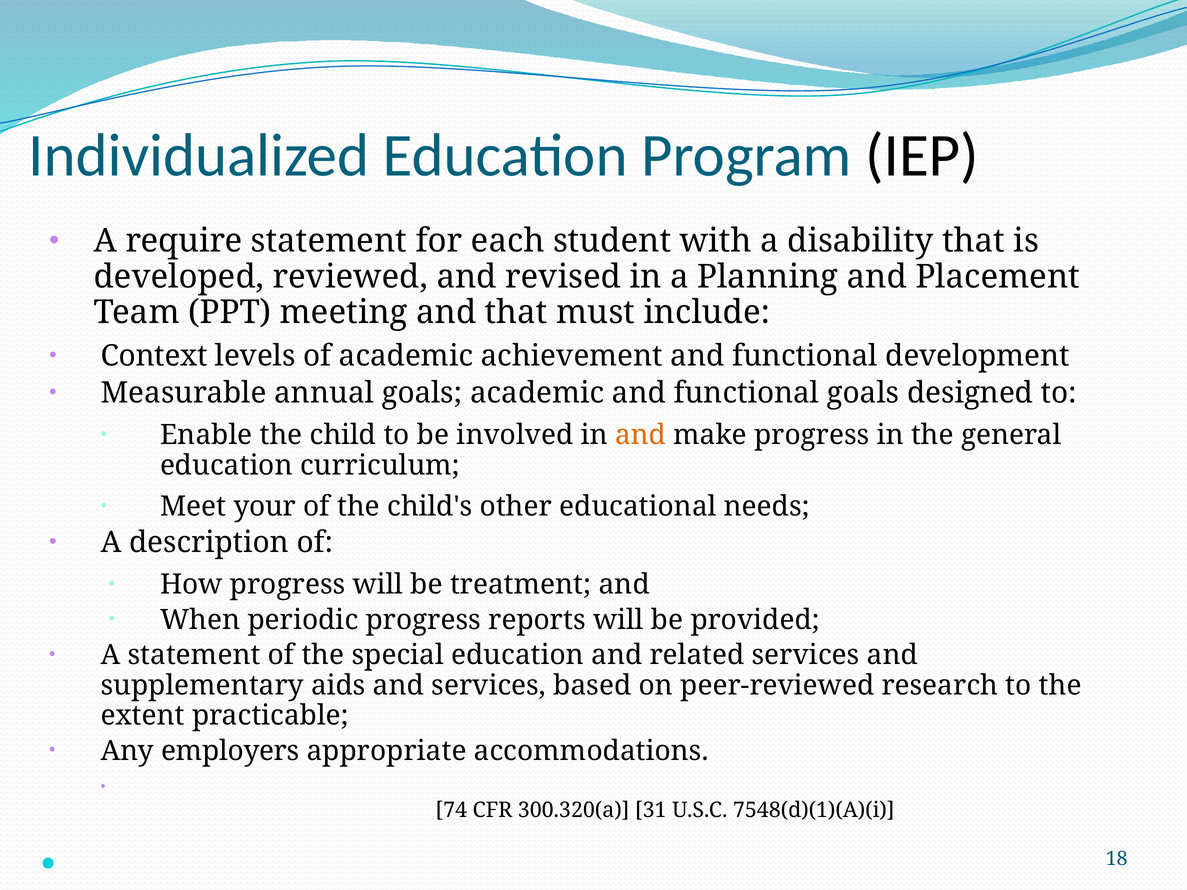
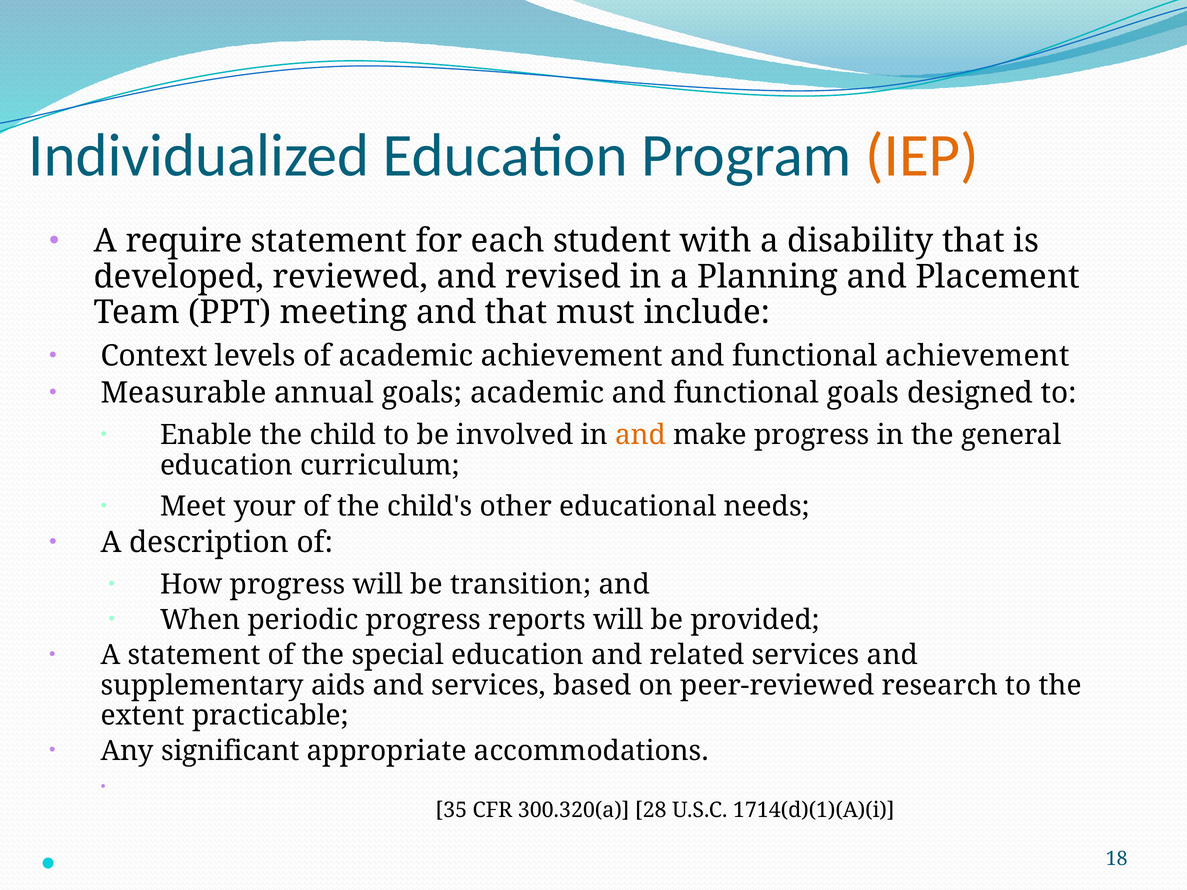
IEP colour: black -> orange (922, 156)
functional development: development -> achievement (977, 356)
treatment: treatment -> transition (521, 585)
employers: employers -> significant (230, 751)
74: 74 -> 35 (451, 811)
31: 31 -> 28 (651, 811)
7548(d)(1)(A)(i: 7548(d)(1)(A)(i -> 1714(d)(1)(A)(i (814, 811)
